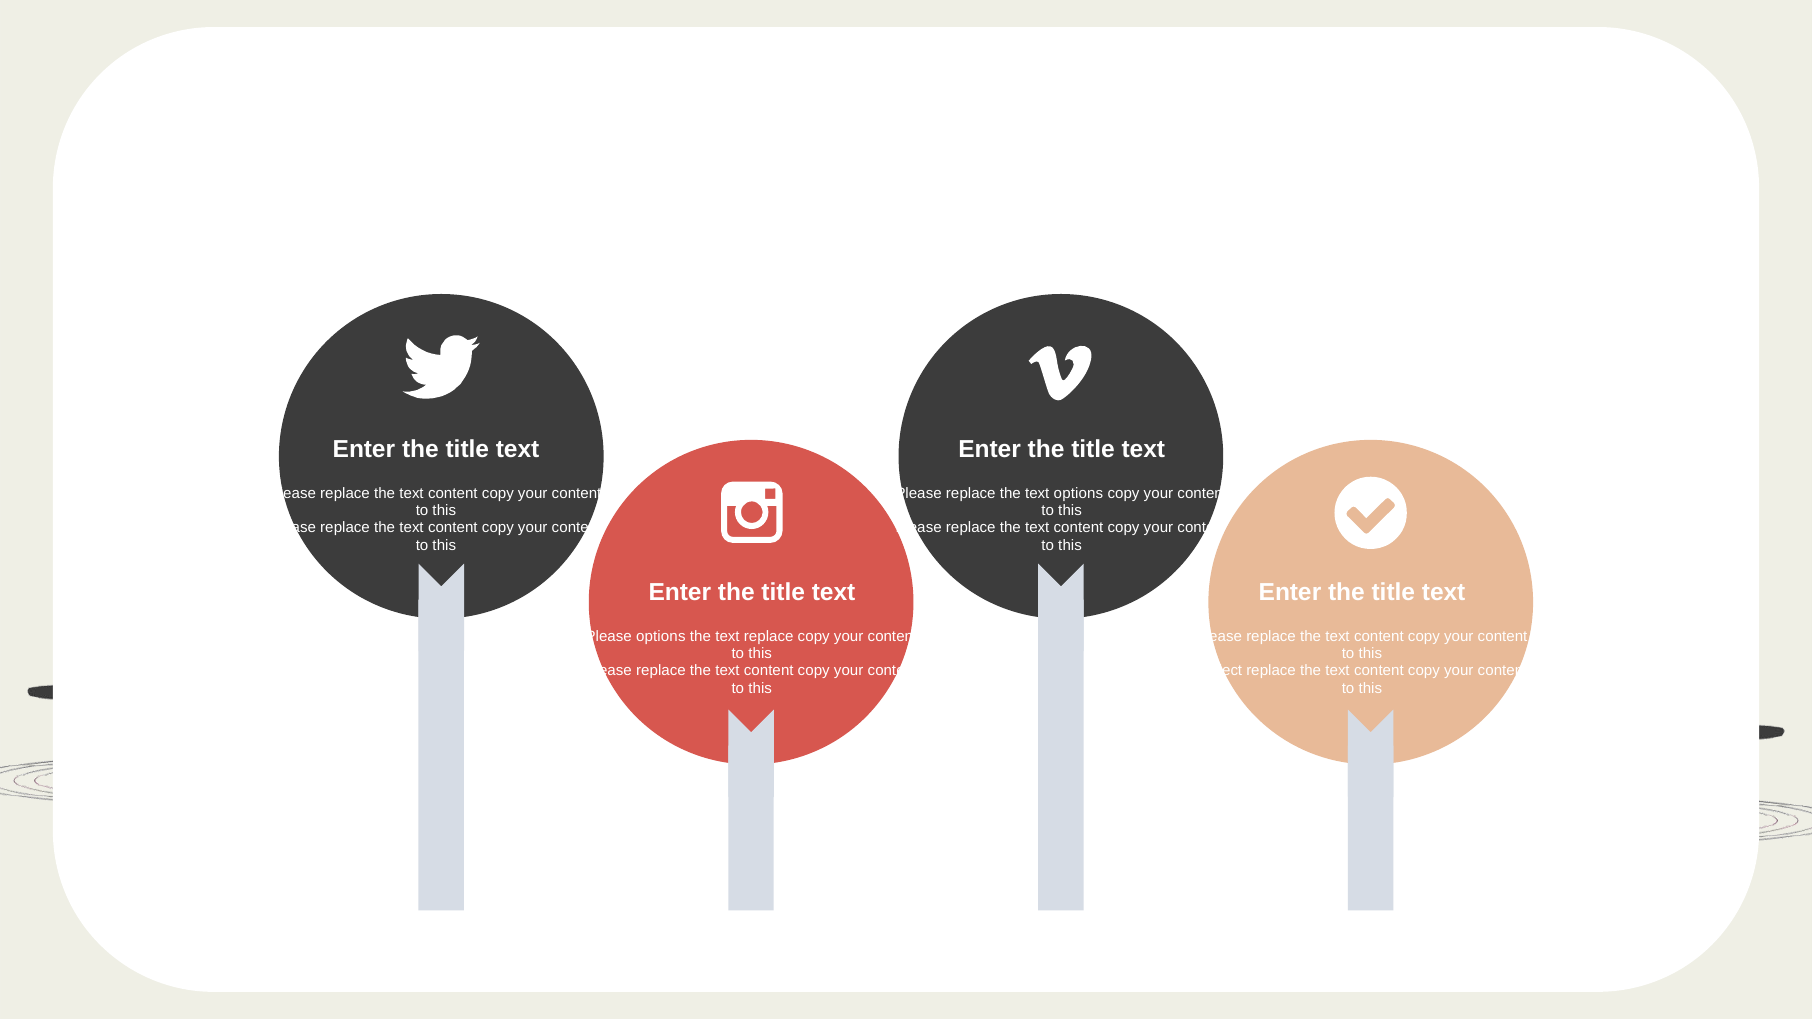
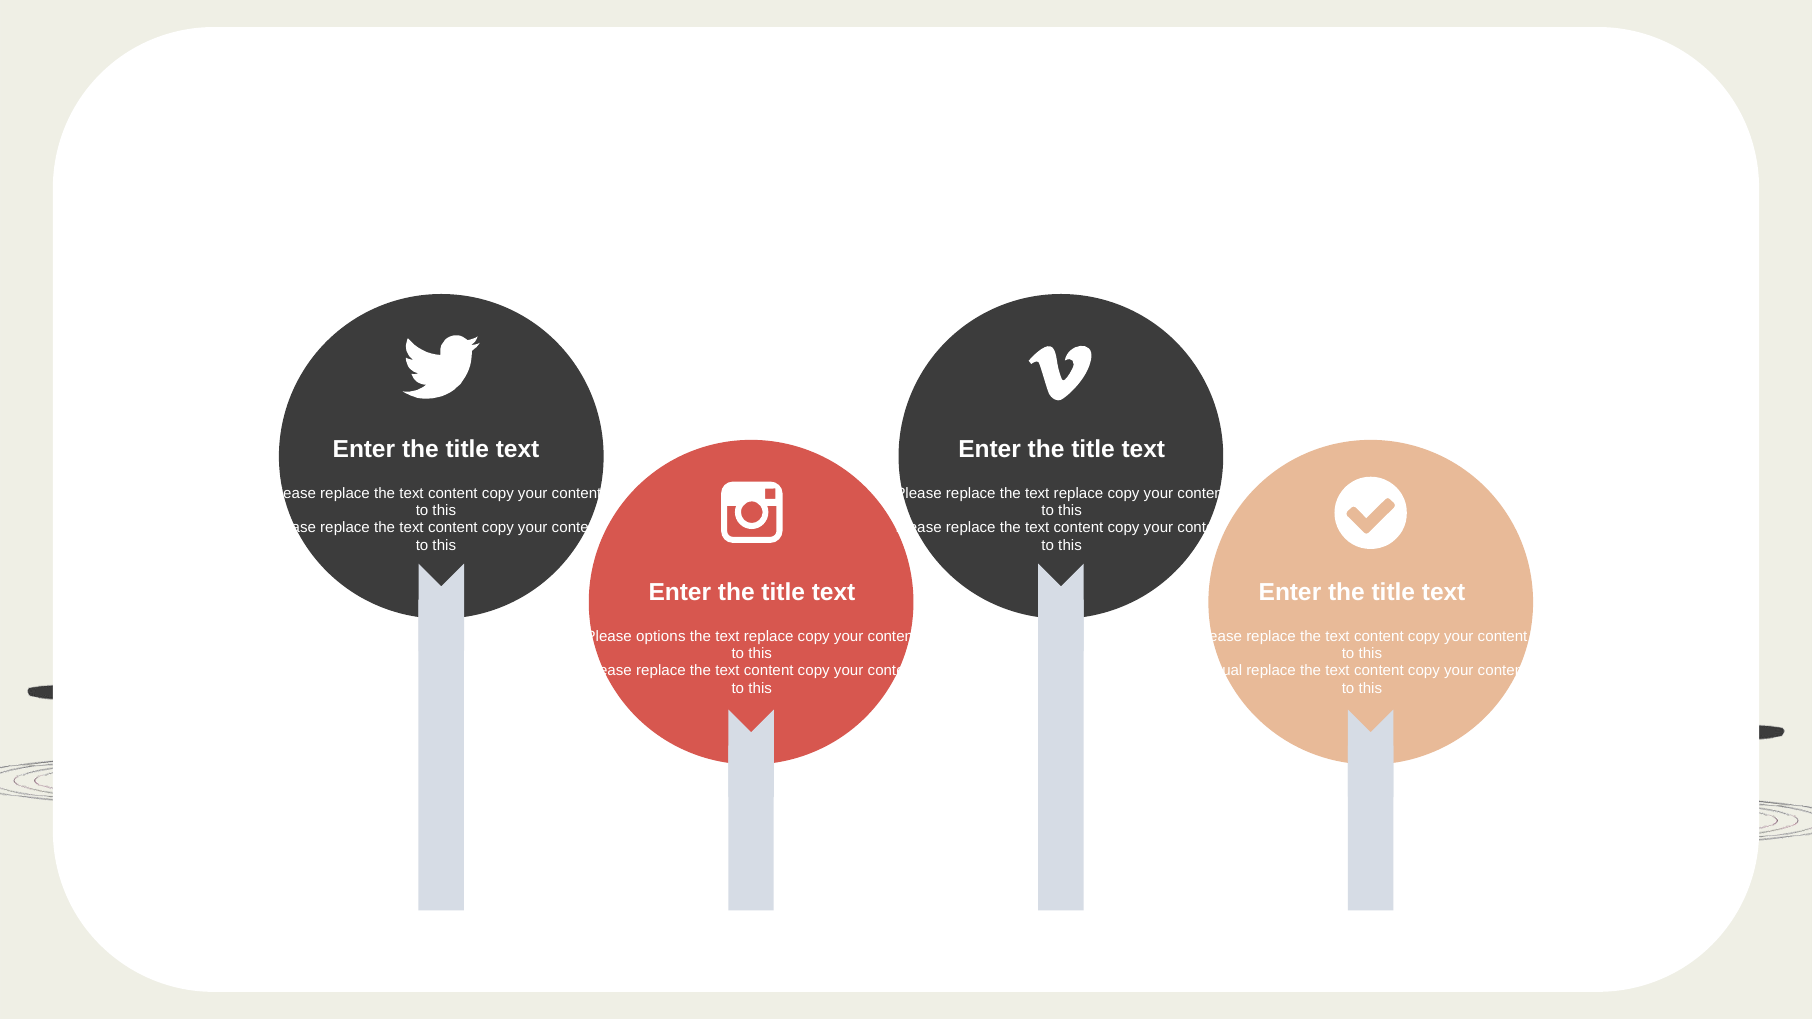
replace the text options: options -> replace (1079, 493)
Project: Project -> Annual (1219, 671)
